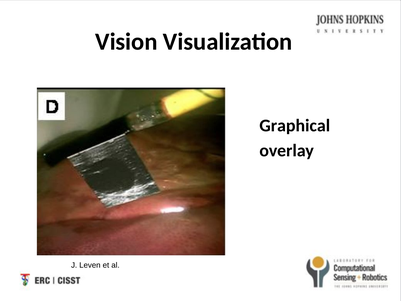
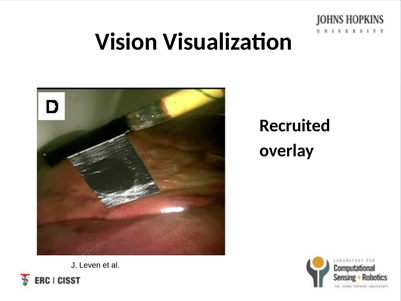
Graphical: Graphical -> Recruited (295, 126)
